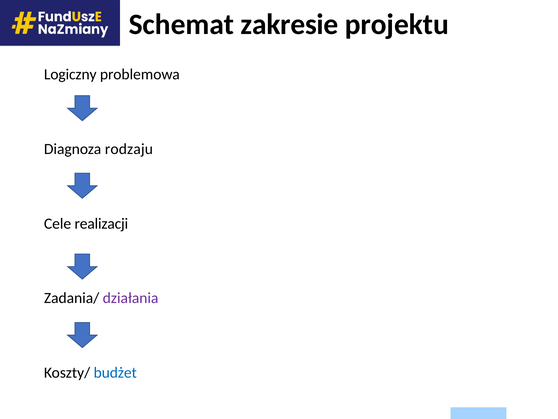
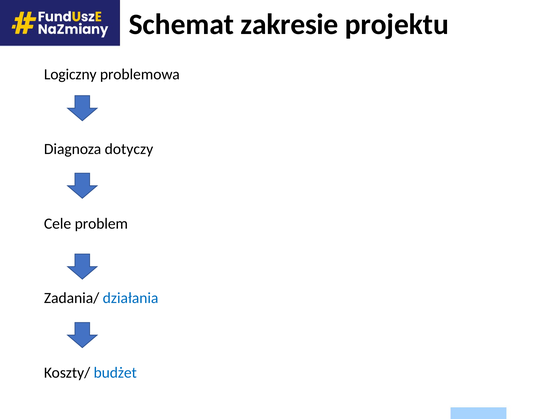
rodzaju: rodzaju -> dotyczy (129, 149)
realizacji: realizacji -> problem (101, 223)
działania colour: purple -> blue (131, 298)
